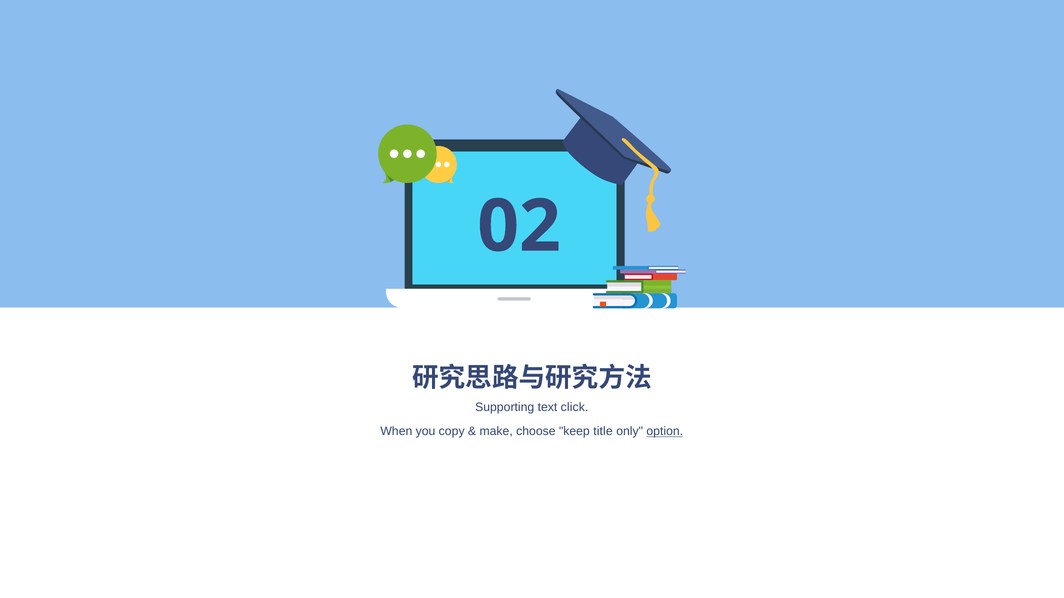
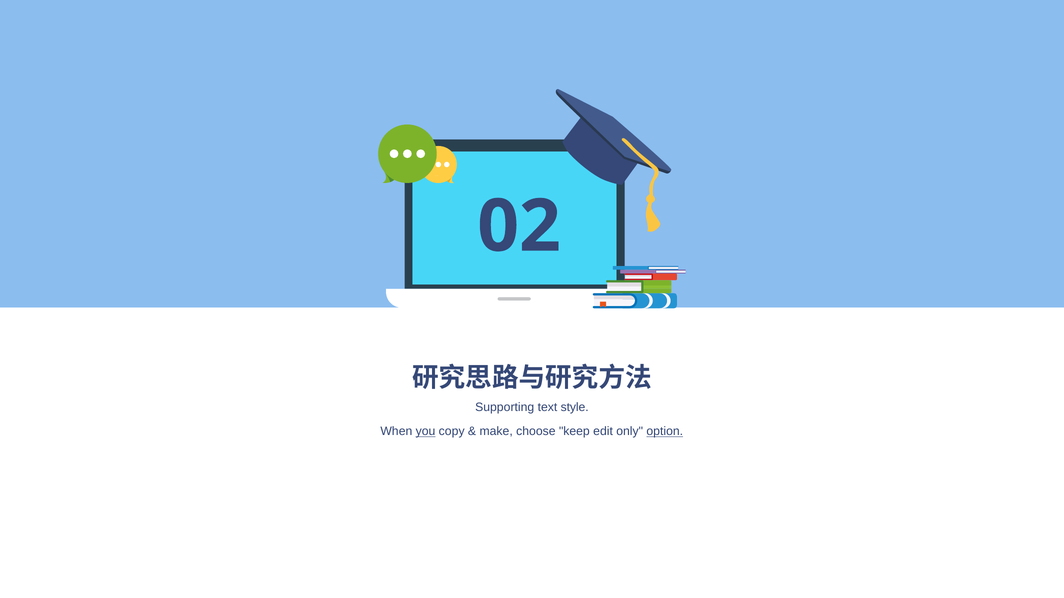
click: click -> style (575, 408)
you underline: none -> present (426, 432)
title: title -> edit (603, 432)
